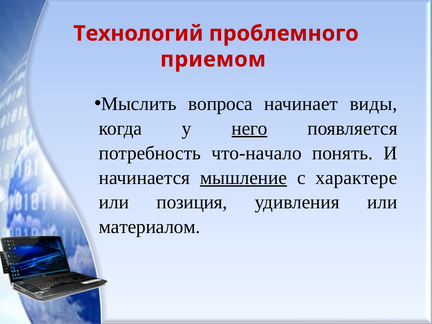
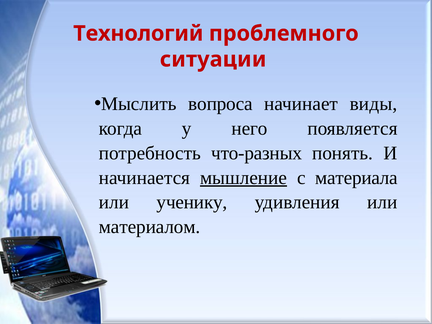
приемом: приемом -> ситуации (213, 59)
него underline: present -> none (250, 128)
что-начало: что-начало -> что-разных (257, 153)
характере: характере -> материала (357, 178)
позиция: позиция -> ученику (192, 202)
